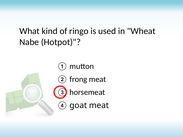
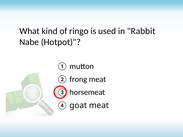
Wheat: Wheat -> Rabbit (141, 31)
